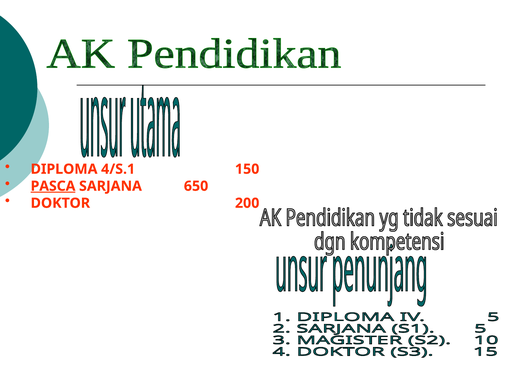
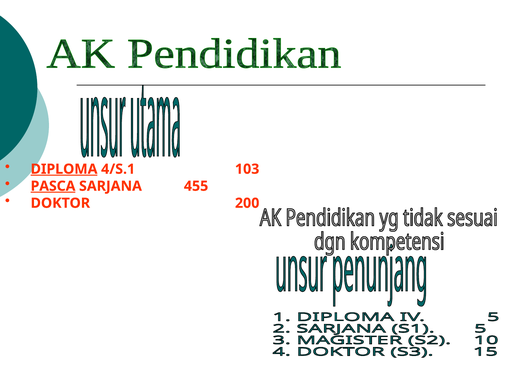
DIPLOMA underline: none -> present (64, 169)
150: 150 -> 103 (247, 169)
650: 650 -> 455 (196, 186)
